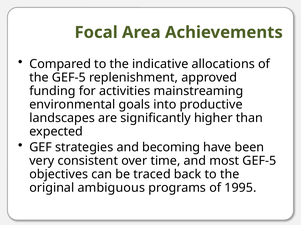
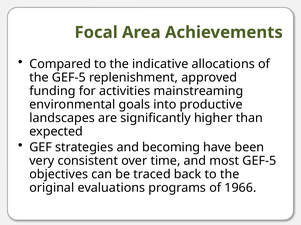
ambiguous: ambiguous -> evaluations (111, 188)
1995: 1995 -> 1966 (240, 188)
